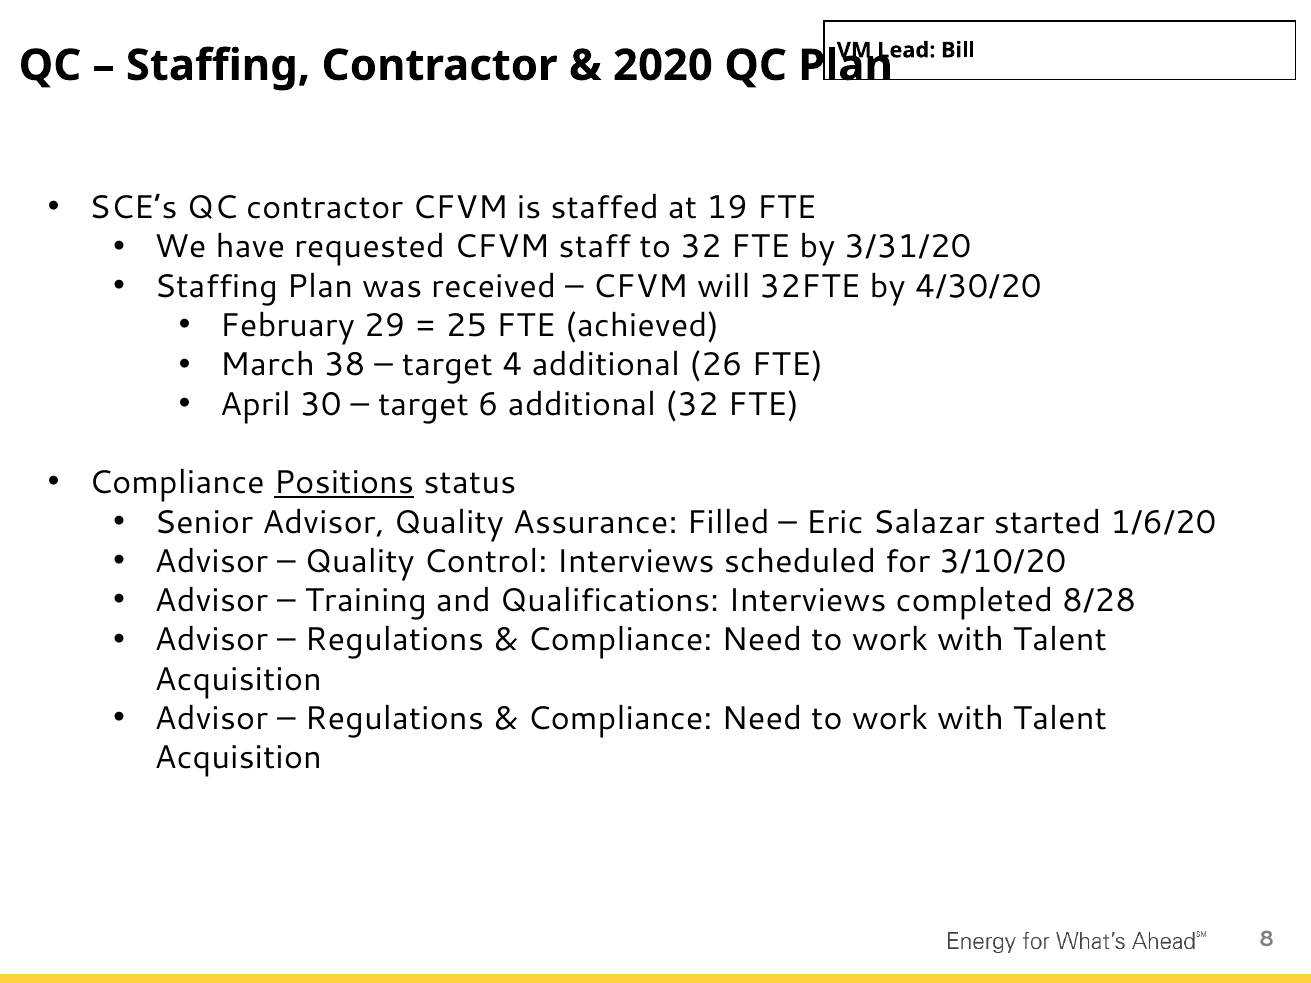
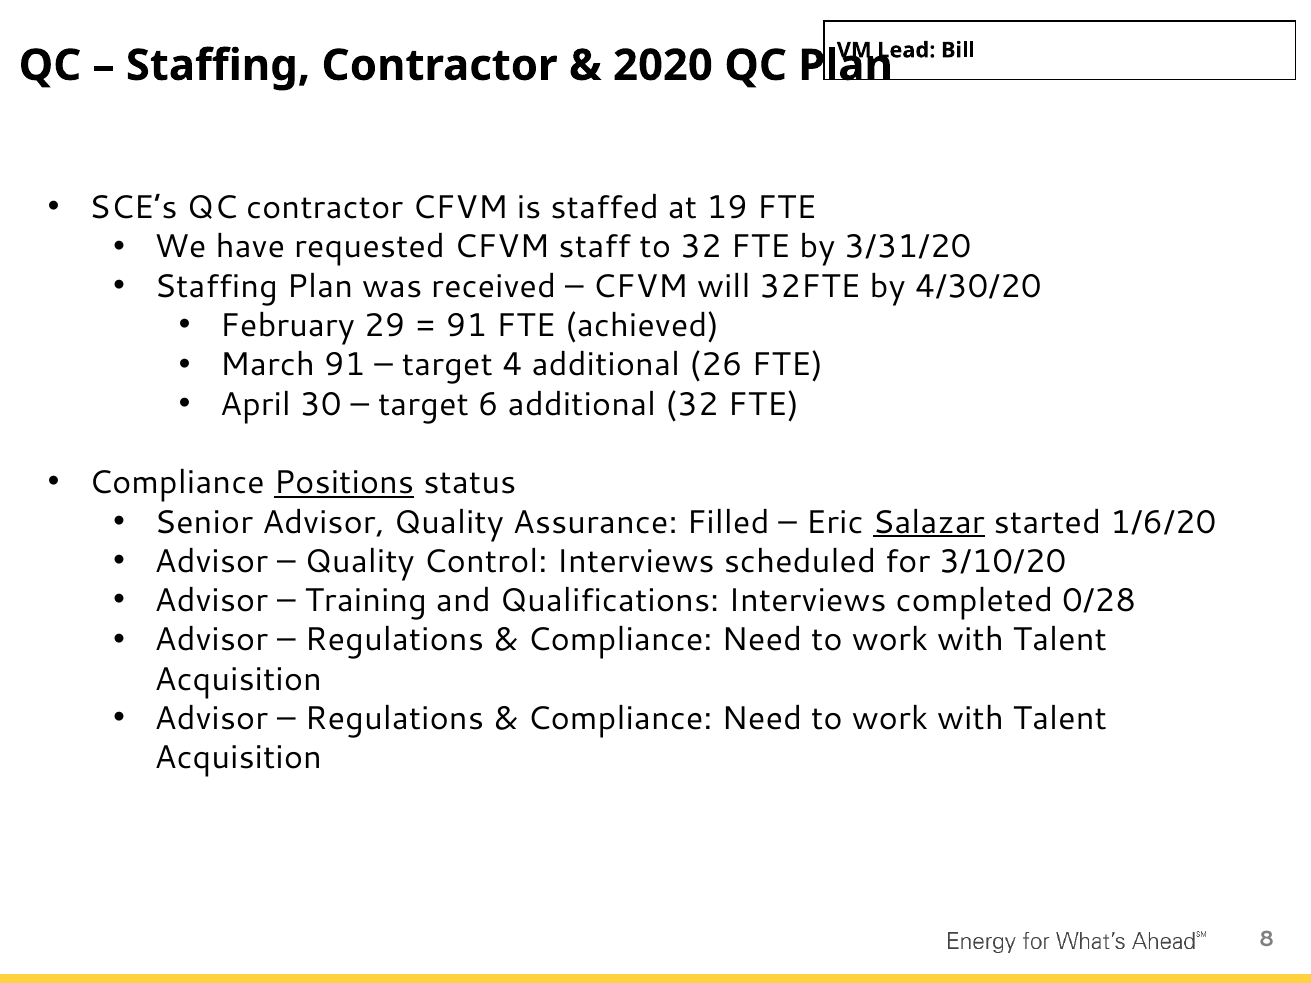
25: 25 -> 91 (466, 326)
March 38: 38 -> 91 (345, 365)
Salazar underline: none -> present (929, 522)
8/28: 8/28 -> 0/28 (1099, 601)
